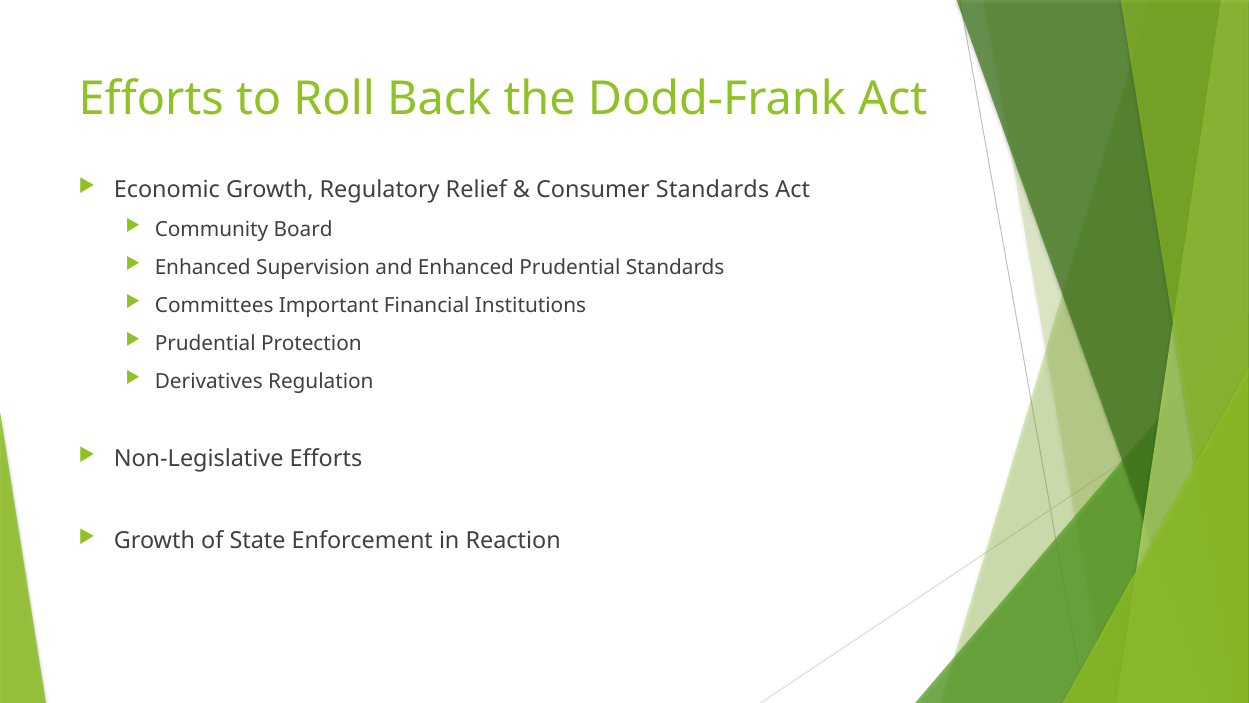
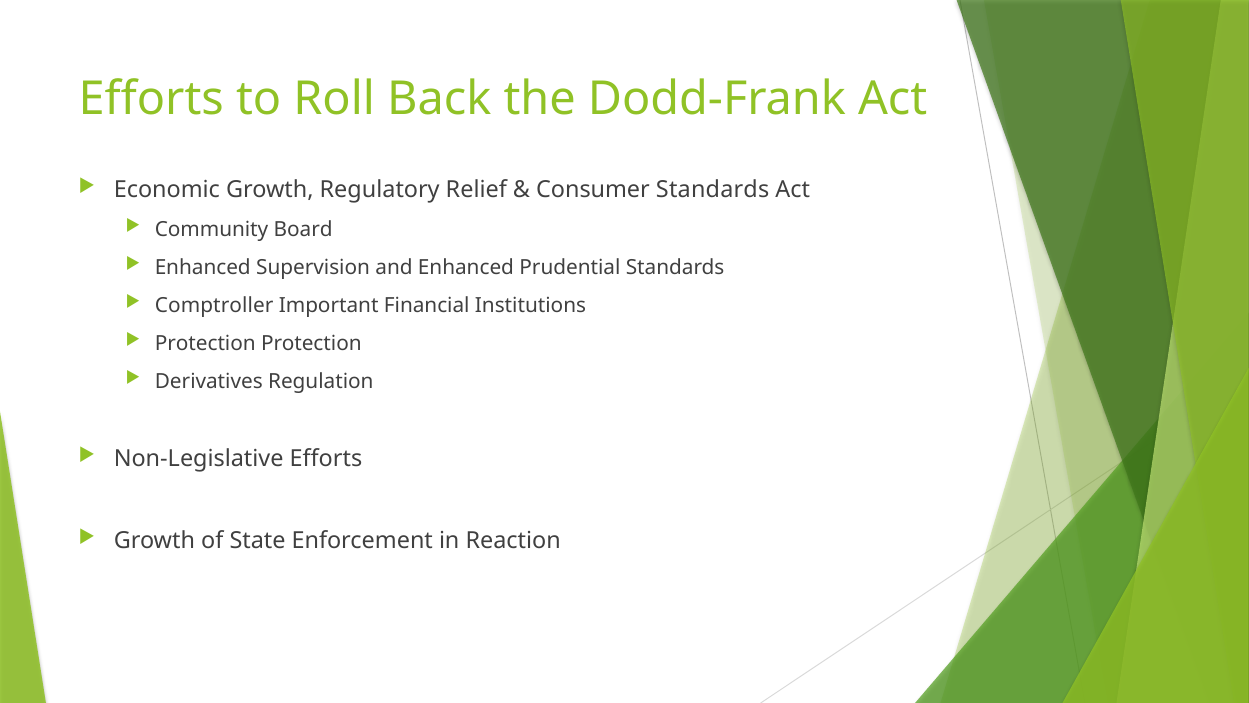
Committees: Committees -> Comptroller (214, 305)
Prudential: Prudential -> Protection (205, 343)
